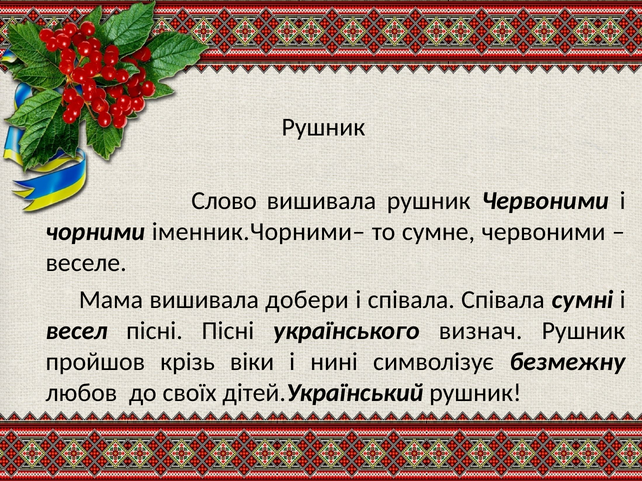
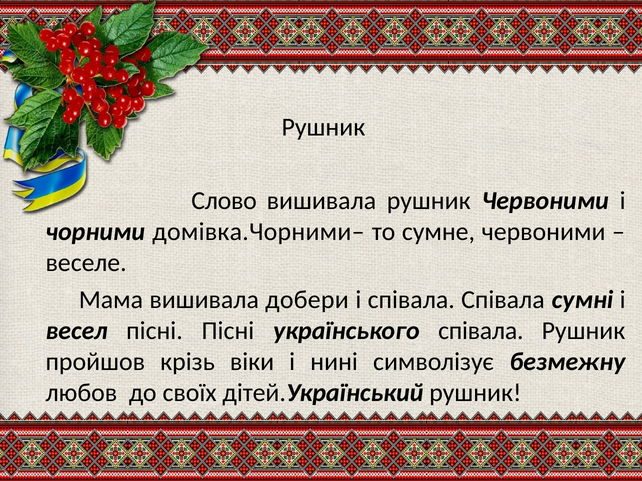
іменник.Чорними–: іменник.Чорними– -> домівка.Чорними– (258, 232)
українського визнач: визнач -> співала (481, 331)
